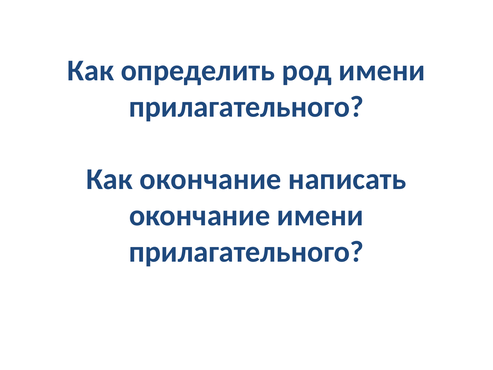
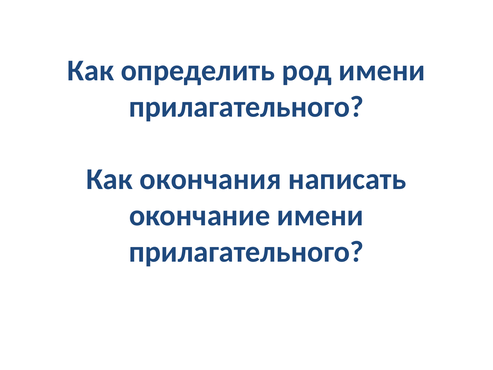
Как окончание: окончание -> окончания (210, 179)
